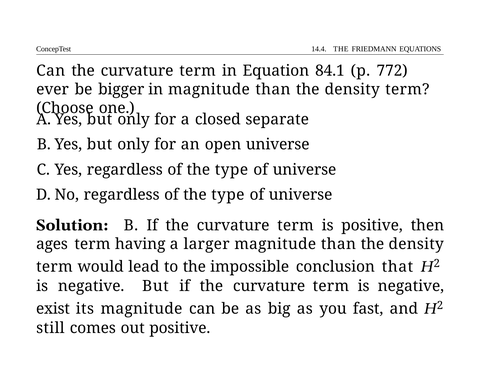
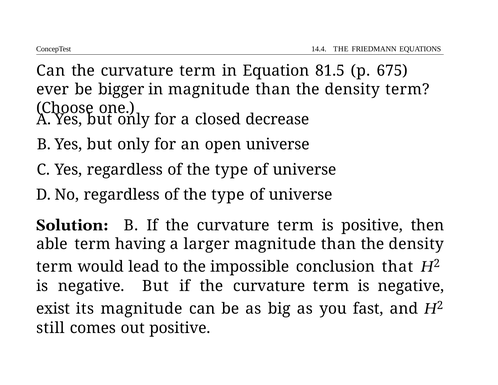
84.1: 84.1 -> 81.5 (330, 71)
772: 772 -> 675 (392, 71)
separate: separate -> decrease (277, 119)
ages: ages -> able (52, 244)
